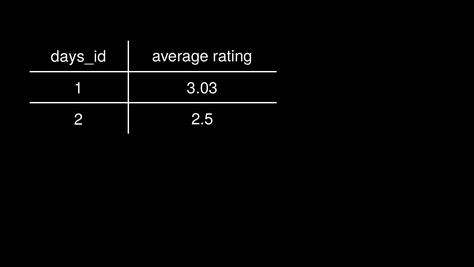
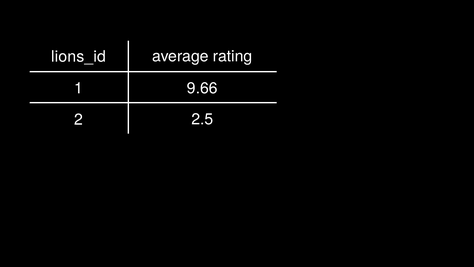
days_id: days_id -> lions_id (79, 56)
3.03: 3.03 -> 9.66 (202, 88)
